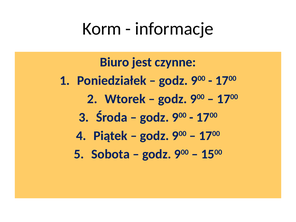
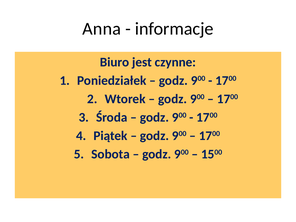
Korm: Korm -> Anna (102, 29)
